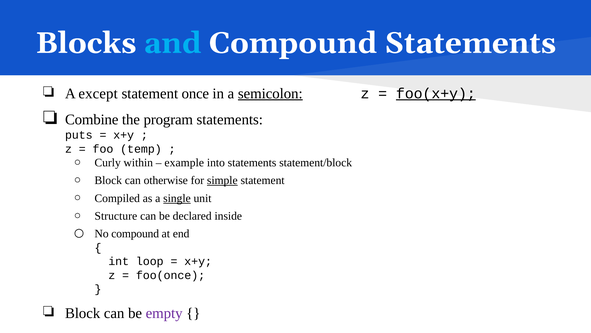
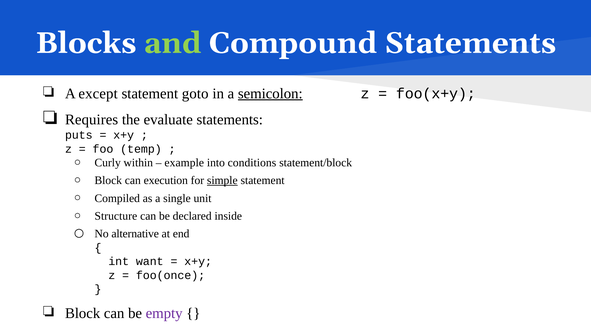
and colour: light blue -> light green (173, 43)
once: once -> goto (195, 93)
foo(x+y underline: present -> none (436, 93)
Combine: Combine -> Requires (92, 119)
program: program -> evaluate (168, 119)
into statements: statements -> conditions (252, 162)
otherwise: otherwise -> execution (166, 180)
single underline: present -> none (177, 198)
No compound: compound -> alternative (135, 233)
loop: loop -> want (150, 261)
